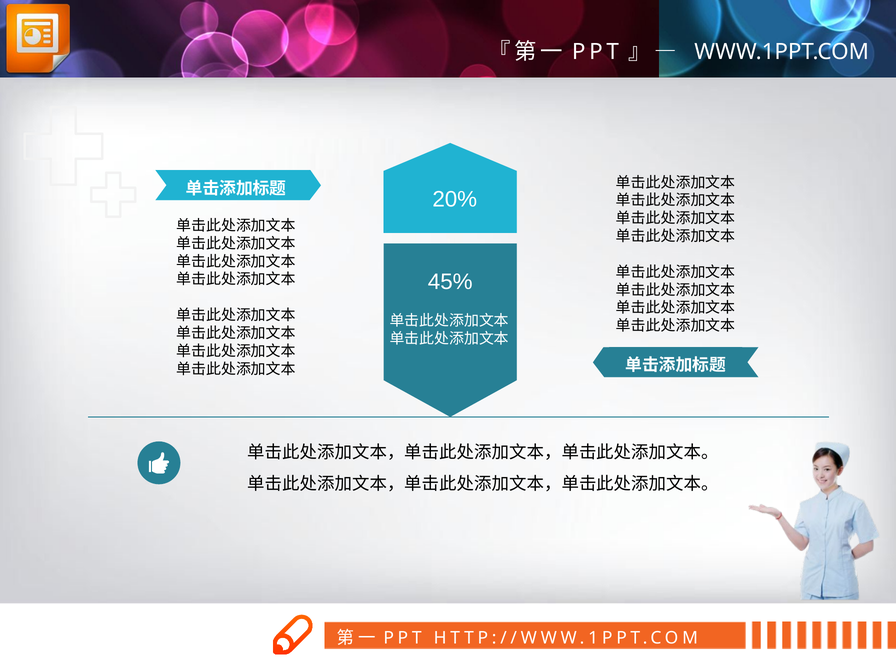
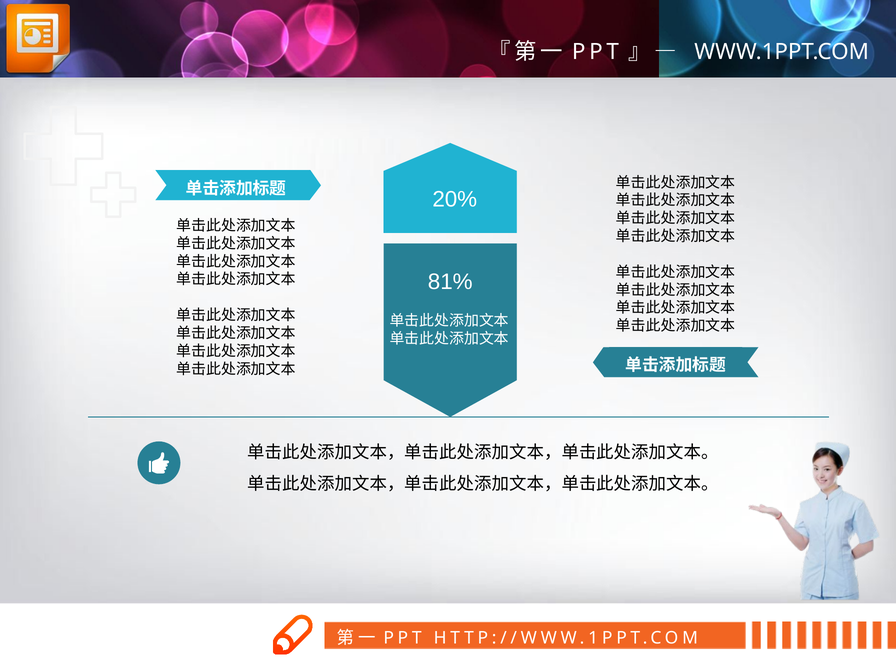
45%: 45% -> 81% (450, 282)
